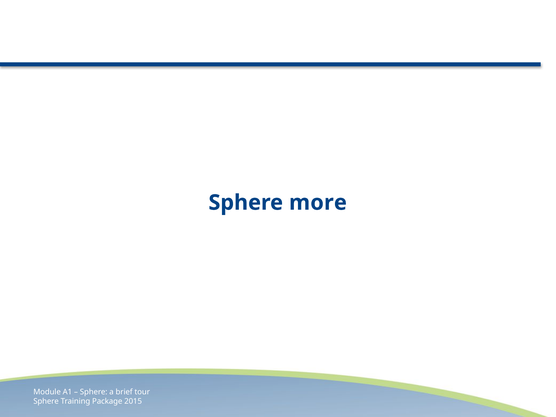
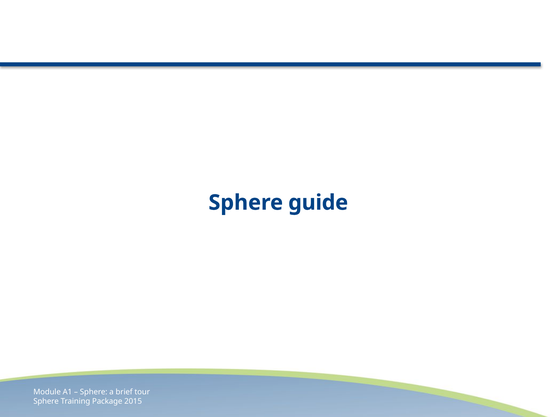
more: more -> guide (318, 203)
